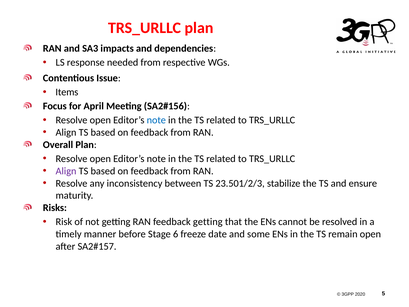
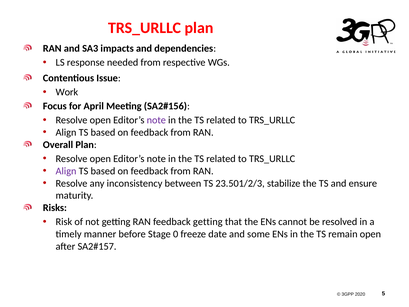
Items: Items -> Work (67, 92)
note colour: blue -> purple (156, 120)
6: 6 -> 0 (176, 234)
